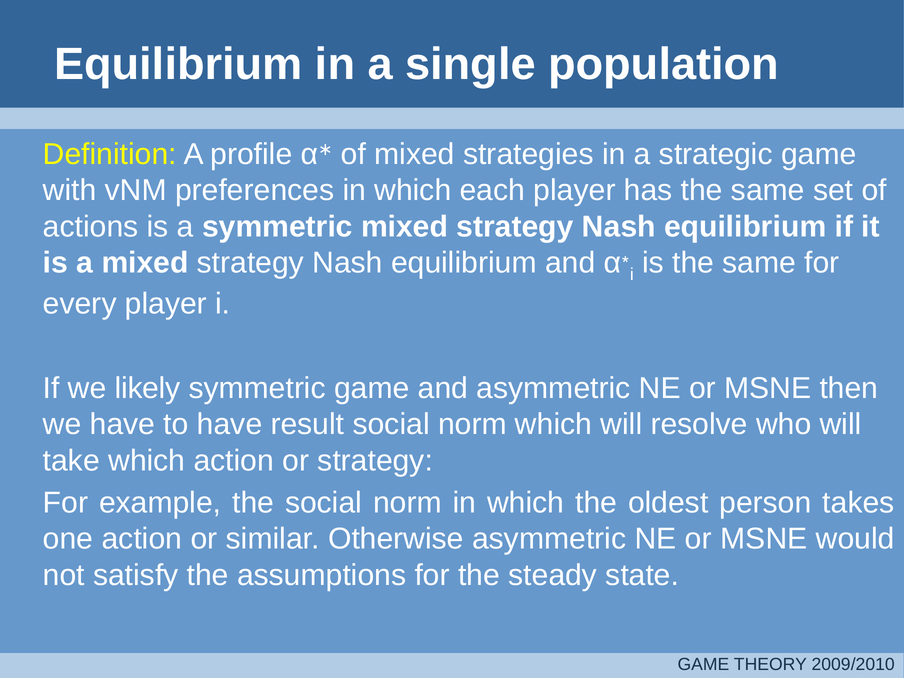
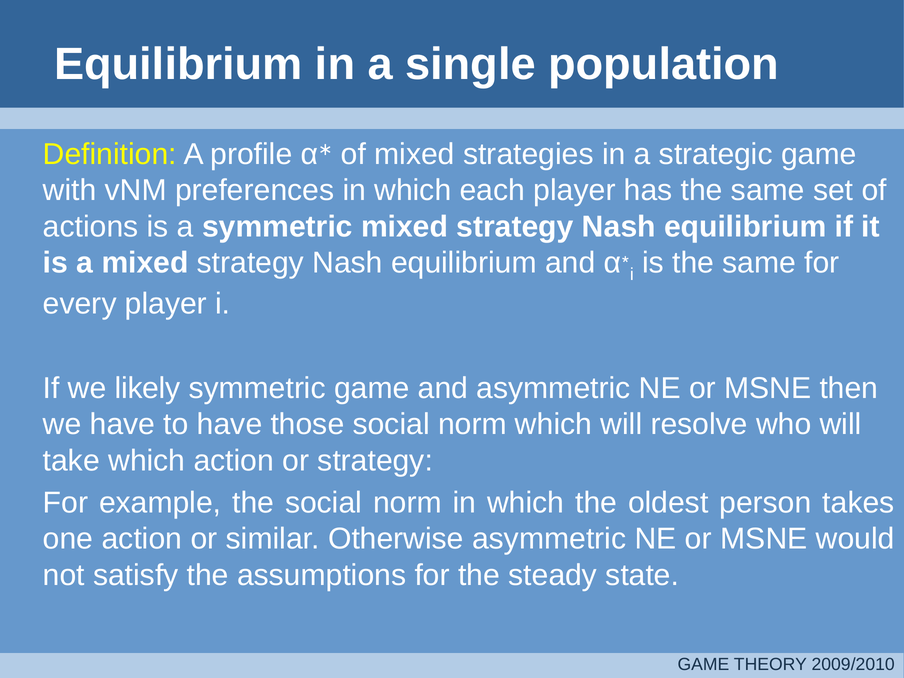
result: result -> those (307, 424)
